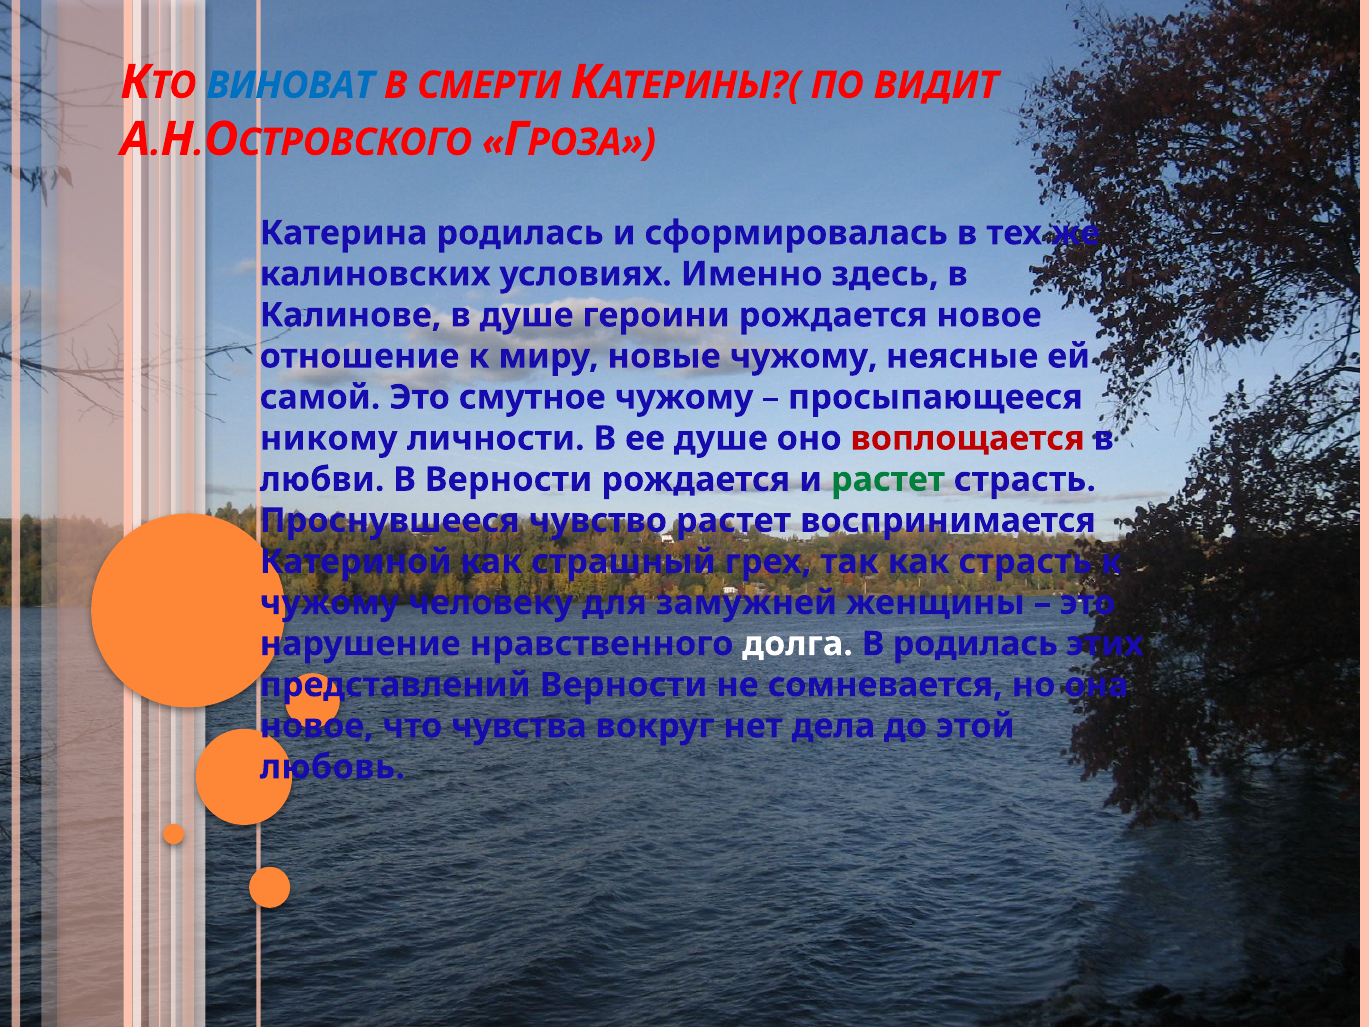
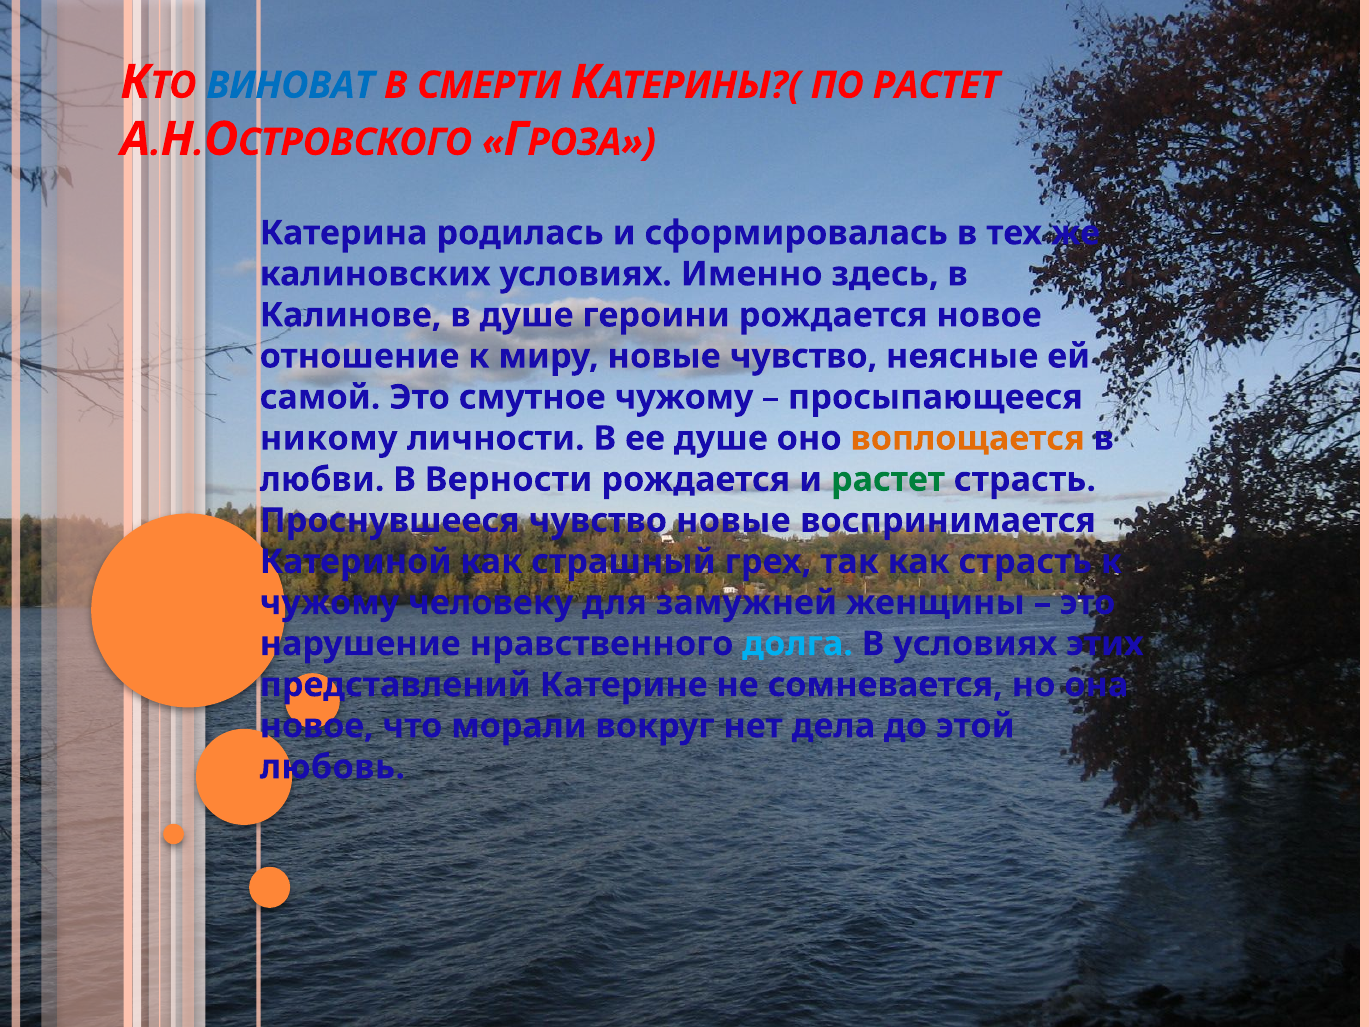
ПО ВИДИТ: ВИДИТ -> РАСТЕТ (936, 85)
новые чужому: чужому -> чувство (803, 356)
воплощается colour: red -> orange (968, 438)
чувство растет: растет -> новые (733, 520)
долга colour: white -> light blue (798, 644)
В родилась: родилась -> условиях (975, 644)
представлений Верности: Верности -> Катерине (624, 685)
чувства: чувства -> морали (519, 726)
